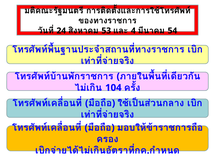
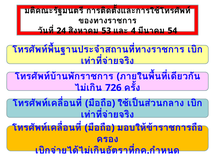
104: 104 -> 726 (113, 88)
